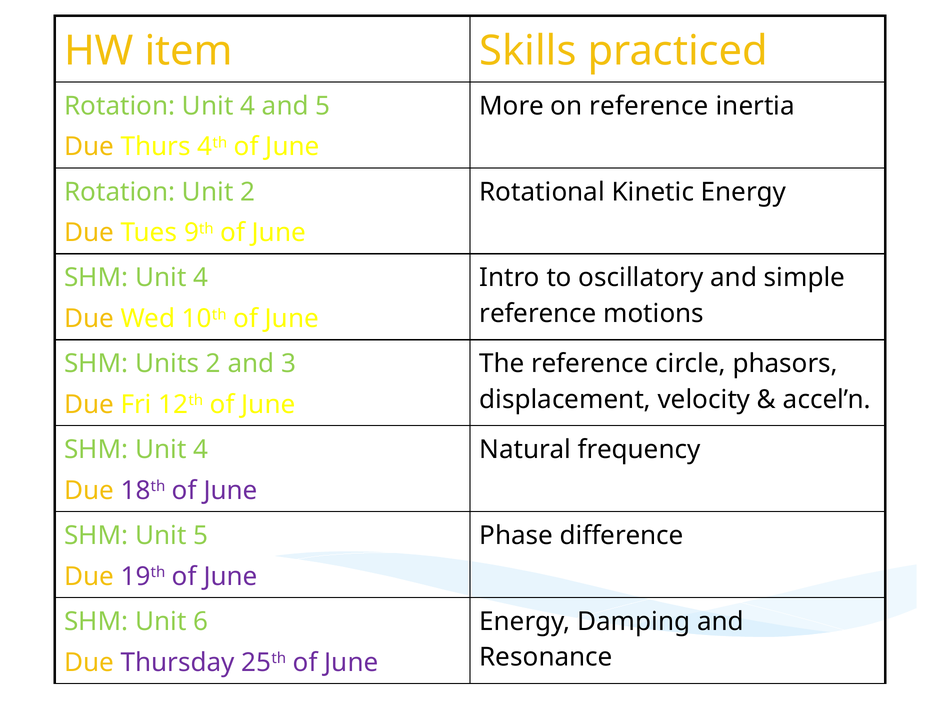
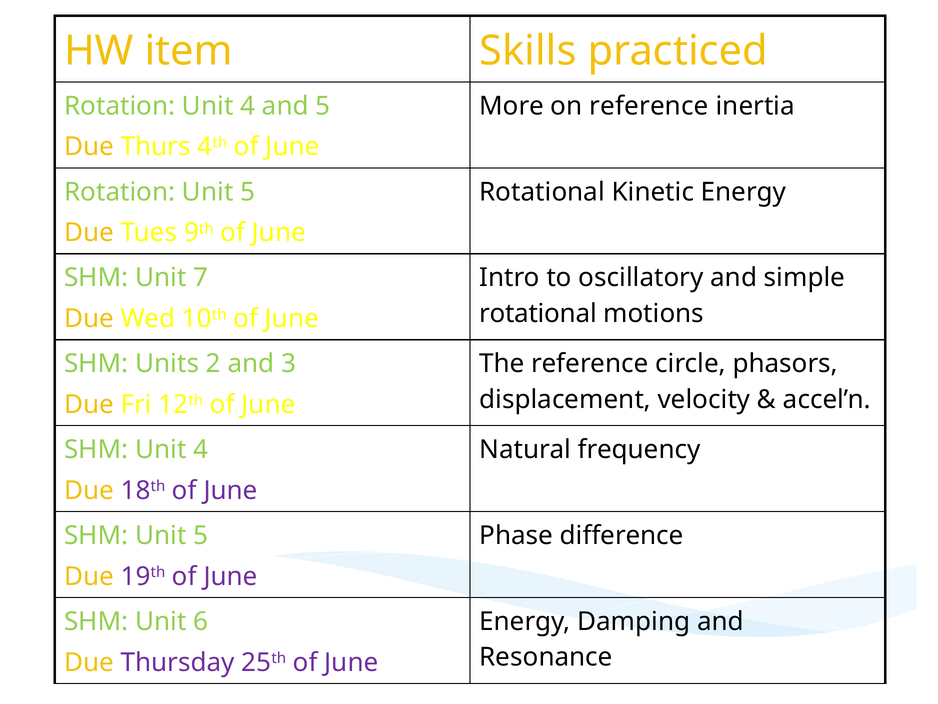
Rotation Unit 2: 2 -> 5 (248, 192)
4: 4 -> 7 (201, 278)
reference: reference -> rotational (538, 313)
